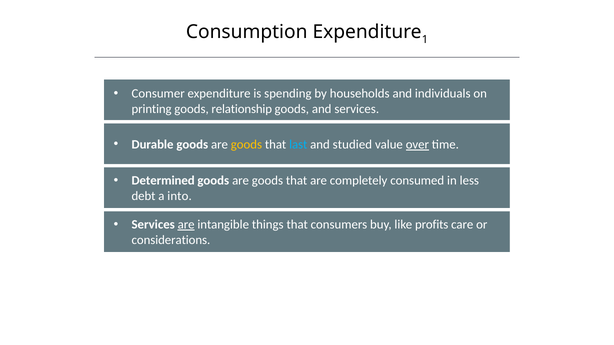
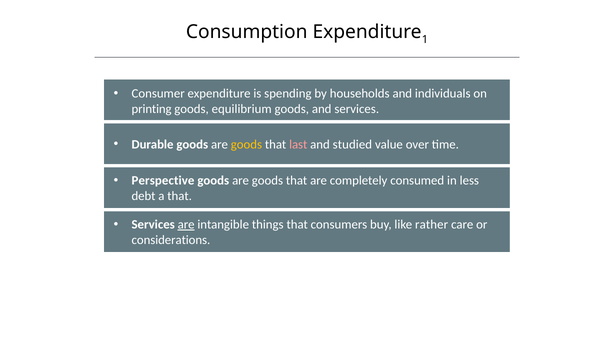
relationship: relationship -> equilibrium (242, 109)
last colour: light blue -> pink (298, 145)
over underline: present -> none (417, 145)
Determined: Determined -> Perspective (163, 181)
a into: into -> that (180, 196)
profits: profits -> rather (432, 225)
